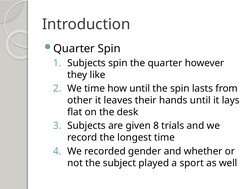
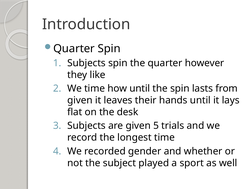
other: other -> given (80, 100)
8: 8 -> 5 (156, 126)
